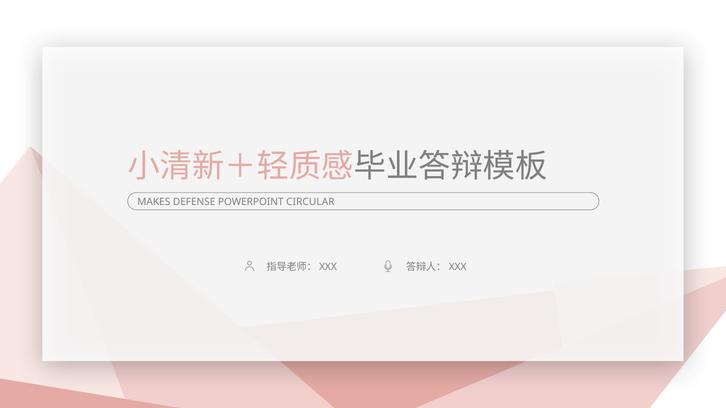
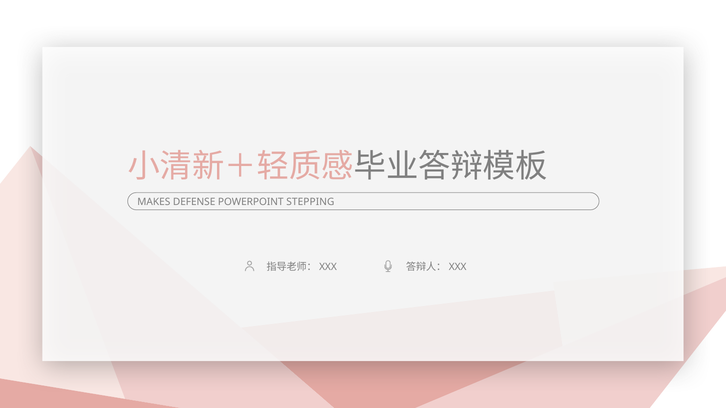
CIRCULAR: CIRCULAR -> STEPPING (310, 202)
